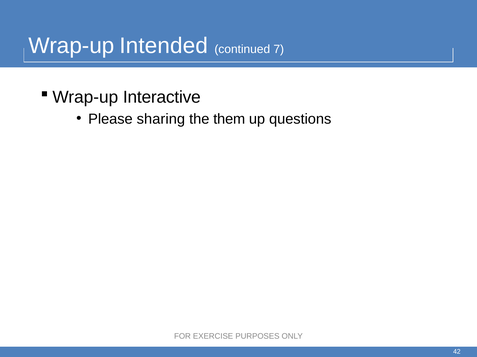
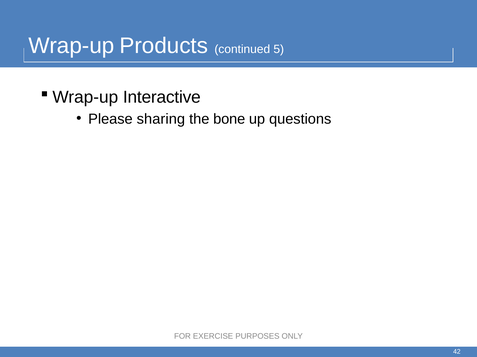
Intended: Intended -> Products (164, 46)
7: 7 -> 5 (279, 49)
them: them -> bone (229, 119)
